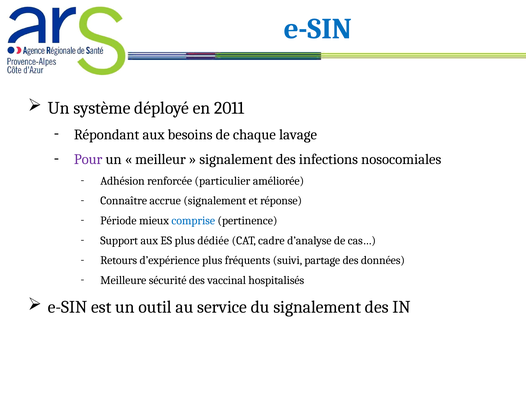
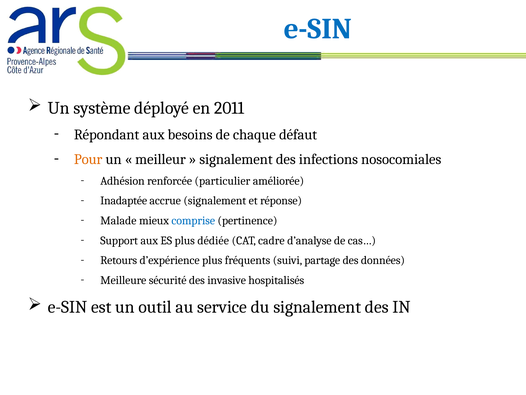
lavage: lavage -> défaut (298, 134)
Pour colour: purple -> orange (88, 159)
Connaître: Connaître -> Inadaptée (124, 201)
Période: Période -> Malade (118, 220)
vaccinal: vaccinal -> invasive (227, 280)
